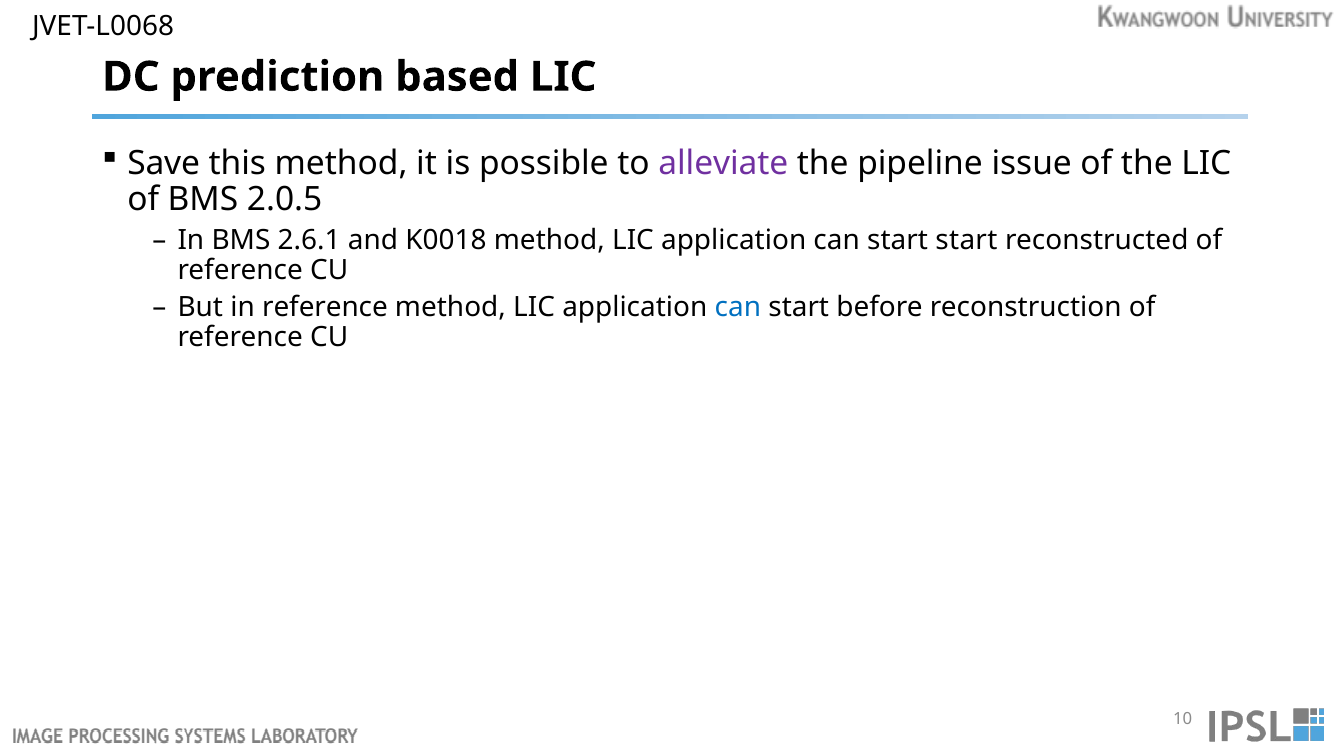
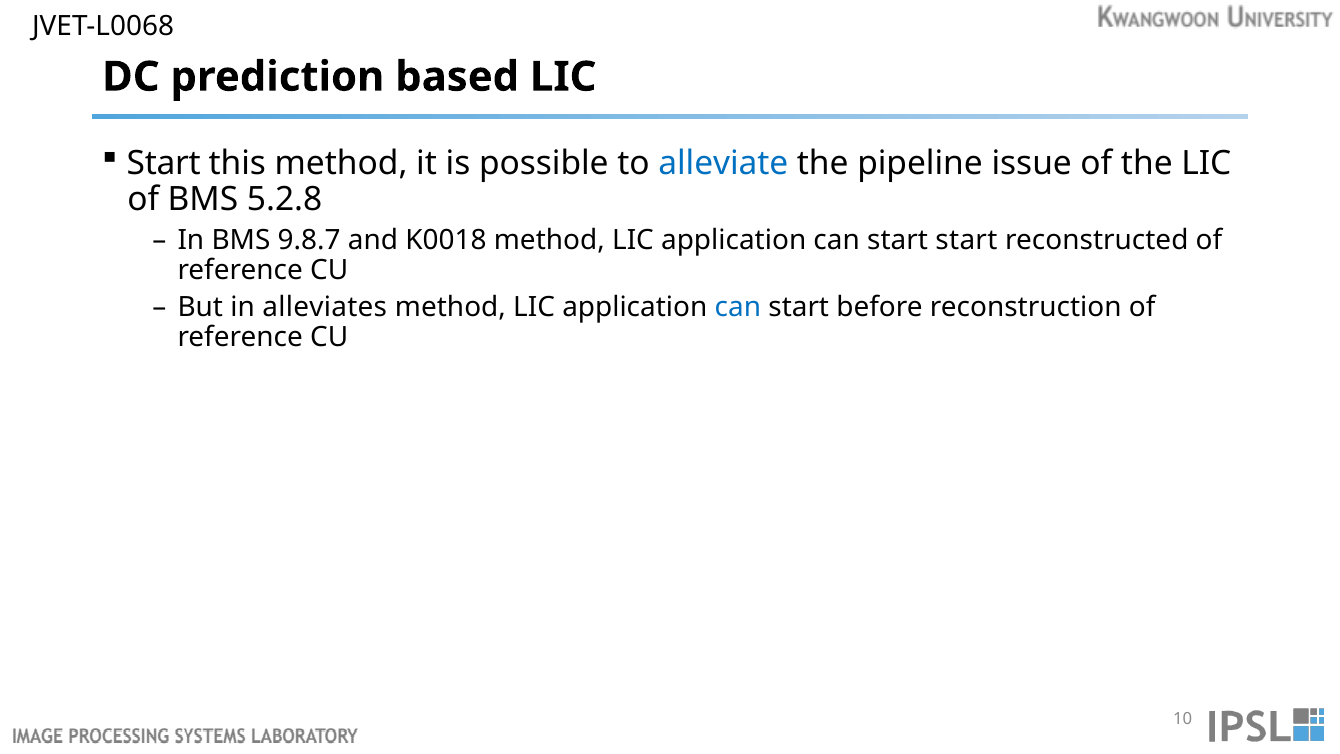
Save: Save -> Start (164, 164)
alleviate colour: purple -> blue (723, 164)
2.0.5: 2.0.5 -> 5.2.8 (285, 200)
2.6.1: 2.6.1 -> 9.8.7 (309, 240)
in reference: reference -> alleviates (325, 307)
